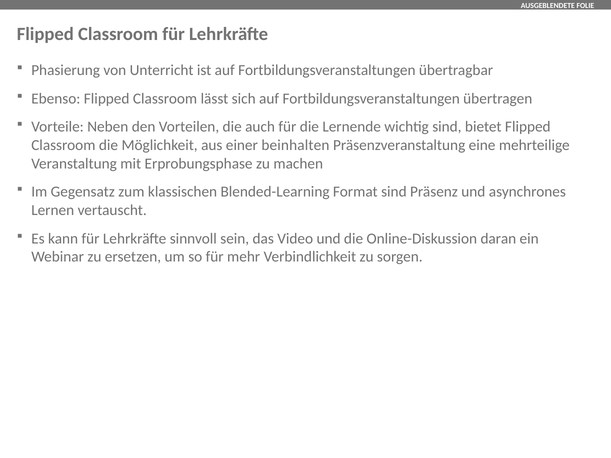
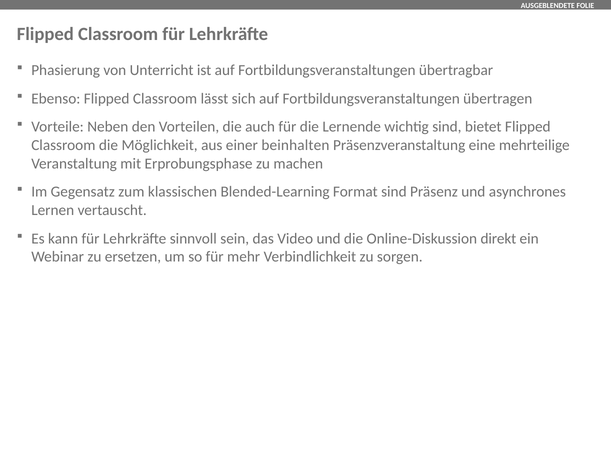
daran: daran -> direkt (498, 239)
